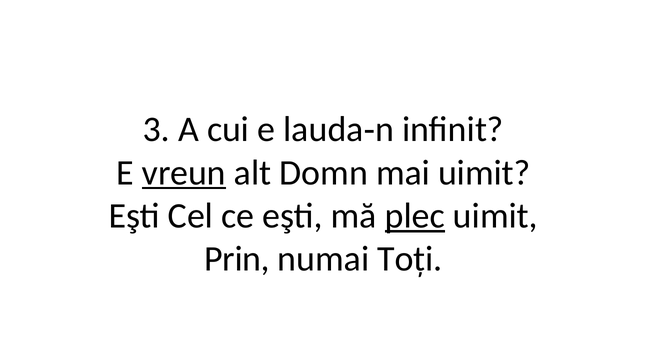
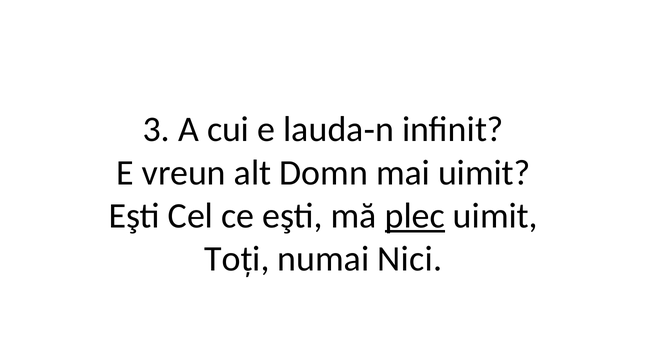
vreun underline: present -> none (184, 173)
Prin: Prin -> Toți (237, 259)
Toți: Toți -> Nici (410, 259)
